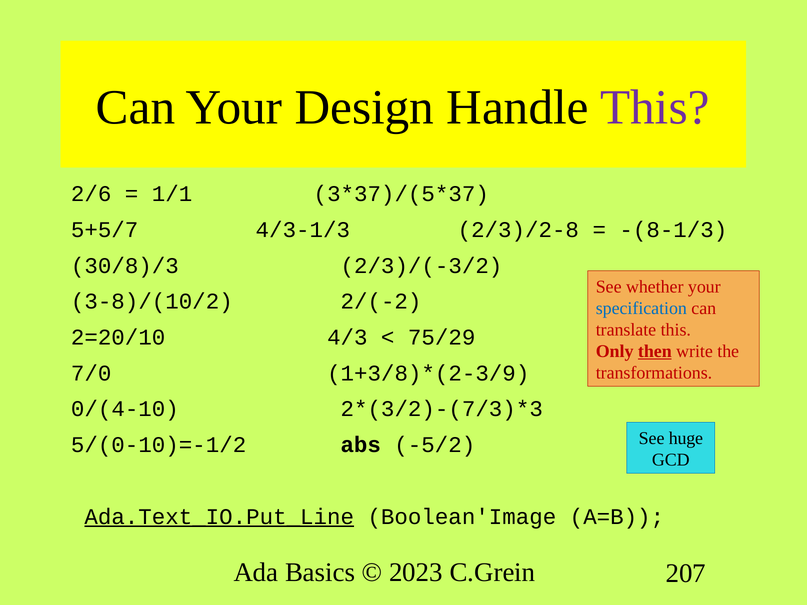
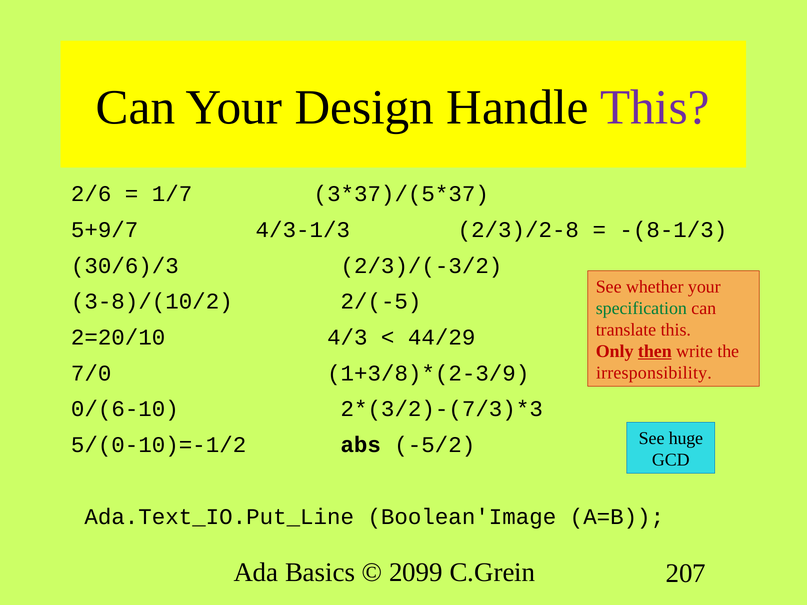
1/1: 1/1 -> 1/7 (172, 194)
5+5/7: 5+5/7 -> 5+9/7 (105, 230)
30/8)/3: 30/8)/3 -> 30/6)/3 (125, 266)
2/(-2: 2/(-2 -> 2/(-5 (381, 302)
specification colour: blue -> green (641, 308)
75/29: 75/29 -> 44/29 (442, 337)
transformations: transformations -> irresponsibility (654, 373)
0/(4-10: 0/(4-10 -> 0/(6-10 (125, 409)
Ada.Text_IO.Put_Line underline: present -> none (219, 517)
2023: 2023 -> 2099 (416, 573)
